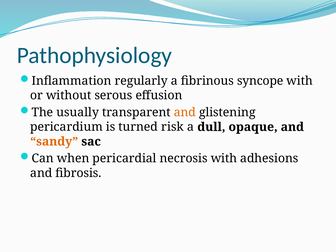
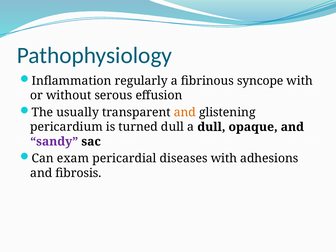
turned risk: risk -> dull (172, 127)
sandy colour: orange -> purple (54, 142)
when: when -> exam (73, 158)
necrosis: necrosis -> diseases (184, 158)
